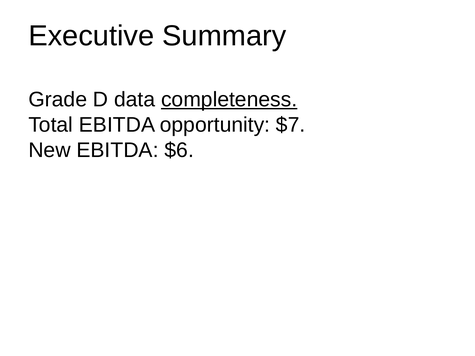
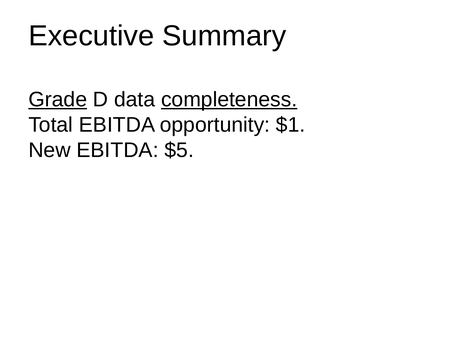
Grade underline: none -> present (58, 100)
$7: $7 -> $1 (291, 125)
$6: $6 -> $5 (179, 150)
